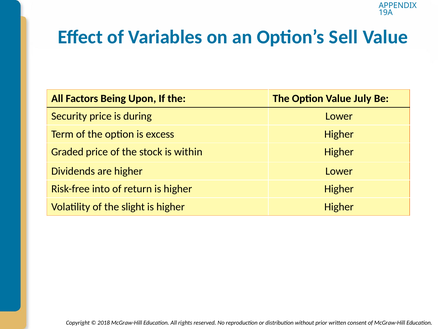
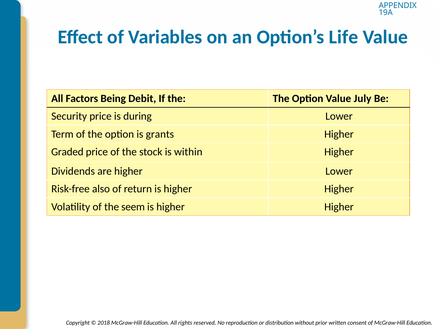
Sell: Sell -> Life (344, 37)
Upon: Upon -> Debit (142, 98)
excess: excess -> grants (160, 134)
into: into -> also (101, 189)
slight: slight -> seem (133, 206)
